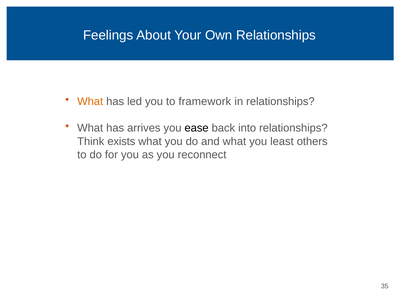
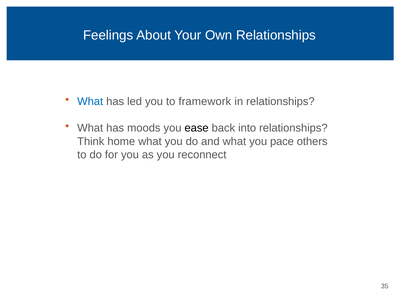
What colour: orange -> blue (90, 102)
arrives: arrives -> moods (144, 128)
exists: exists -> home (121, 141)
least: least -> pace (282, 141)
